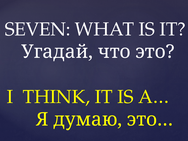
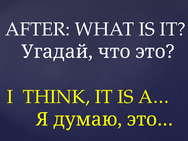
SEVEN: SEVEN -> AFTER (38, 29)
